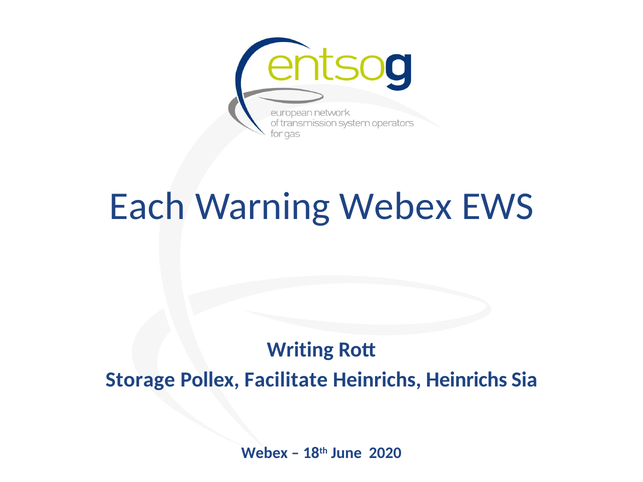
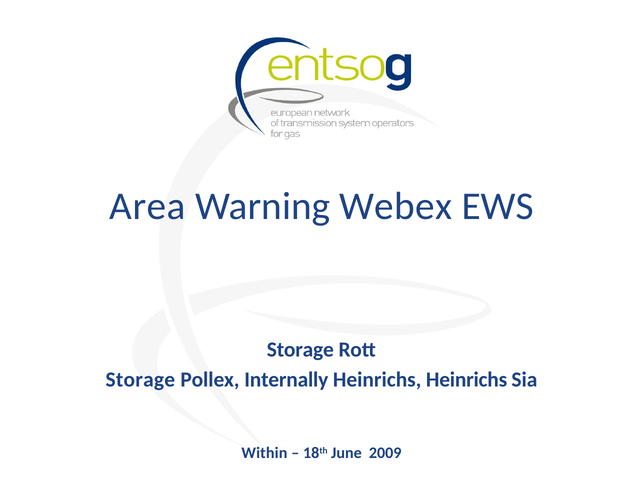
Each: Each -> Area (147, 206)
Writing: Writing -> Storage (300, 350)
Facilitate: Facilitate -> Internally (286, 380)
Webex: Webex -> Within (264, 453)
2020: 2020 -> 2009 (385, 453)
